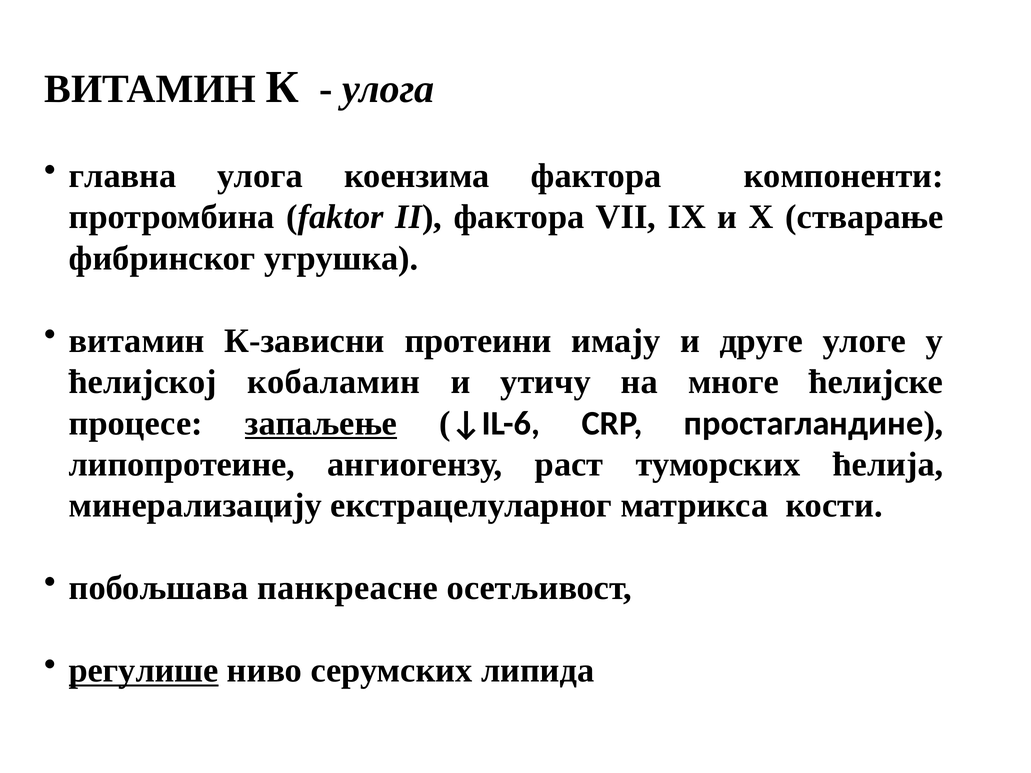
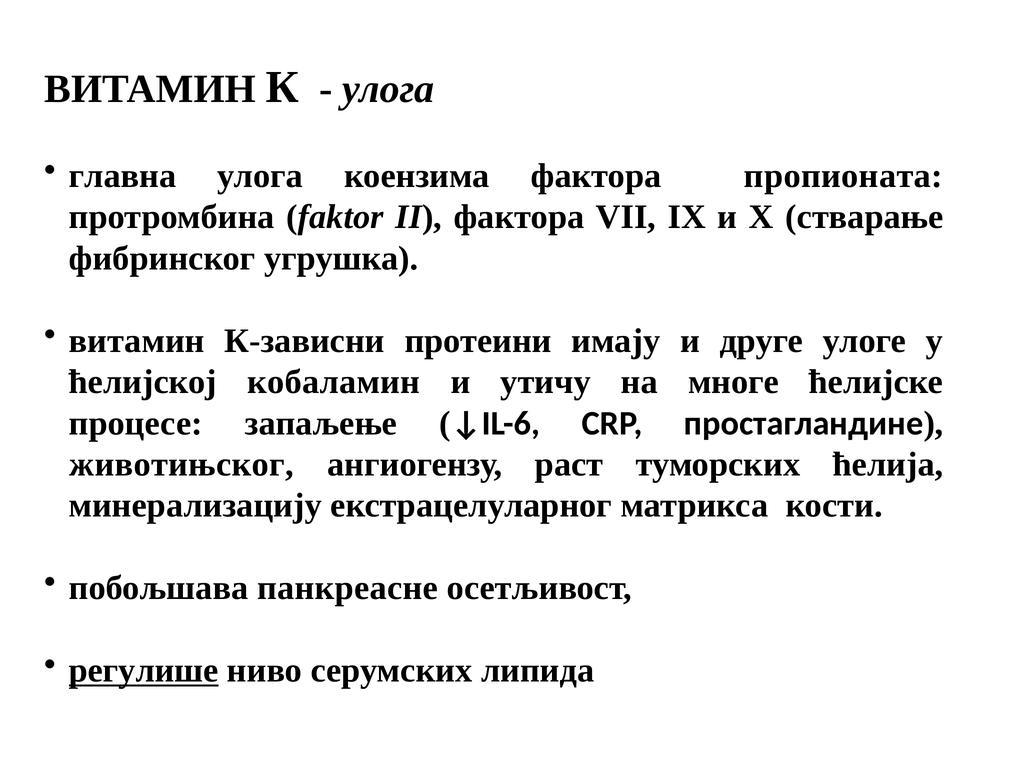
компоненти: компоненти -> пропионата (843, 176)
запаљење underline: present -> none (321, 423)
липопротеине: липопротеине -> животињског (182, 465)
